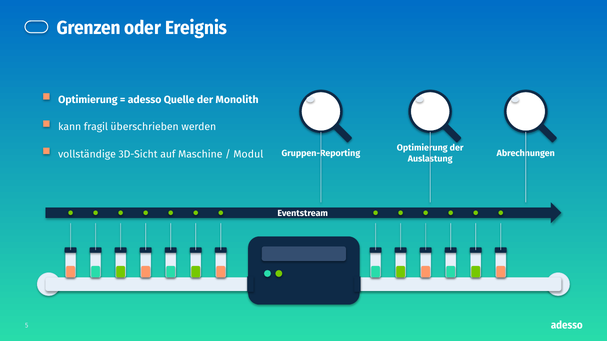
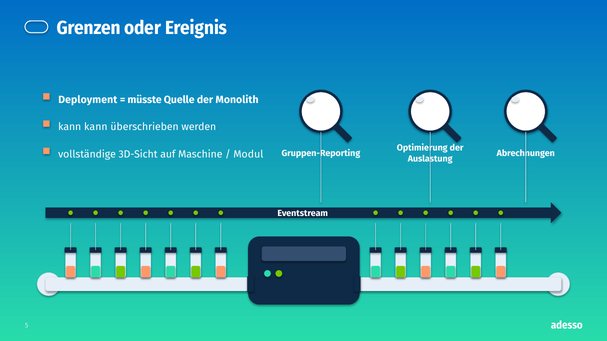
Optimierung: Optimierung -> Deployment (88, 100)
adesso: adesso -> müsste (145, 100)
kann fragil: fragil -> kann (96, 127)
